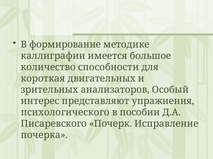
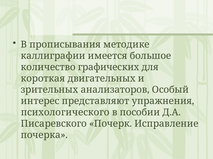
формирование: формирование -> прописывания (65, 45)
способности: способности -> графических (109, 67)
